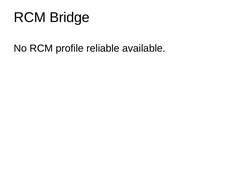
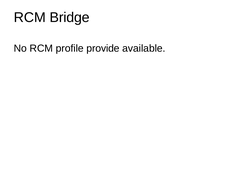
reliable: reliable -> provide (103, 48)
